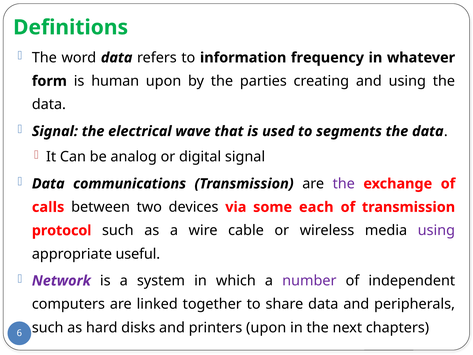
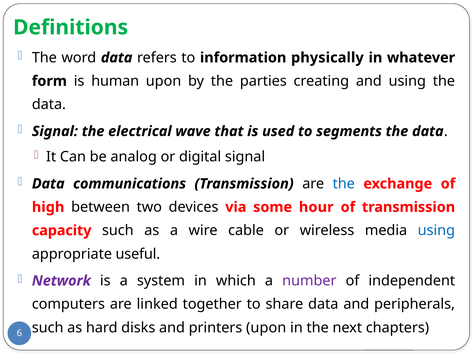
frequency: frequency -> physically (327, 58)
the colour: purple -> blue (344, 184)
calls: calls -> high (48, 207)
each: each -> hour (316, 207)
protocol: protocol -> capacity (62, 230)
using colour: purple -> blue (436, 230)
